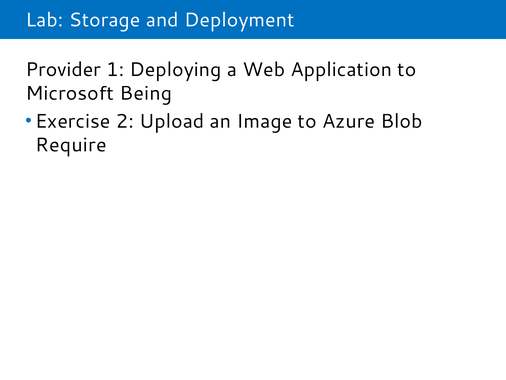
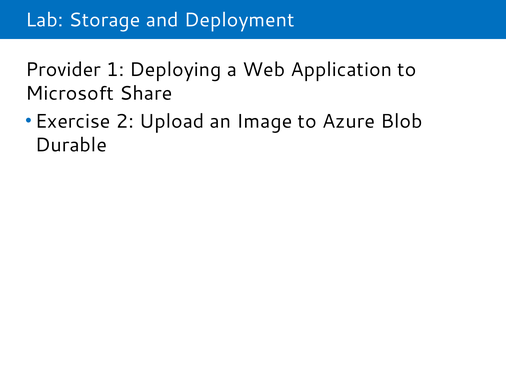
Being: Being -> Share (146, 93)
Require: Require -> Durable (71, 145)
